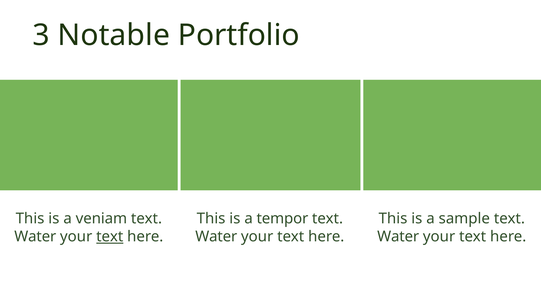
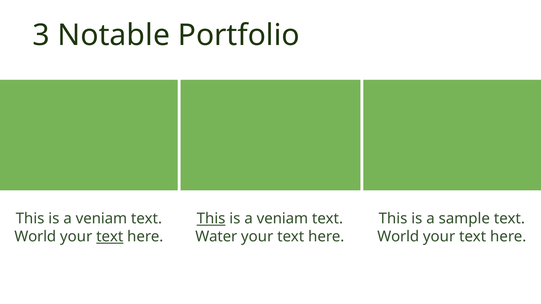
This underline: none -> present (211, 219)
tempor: tempor -> veniam (282, 219)
Water: Water -> World (35, 237)
Water: Water -> World (398, 237)
